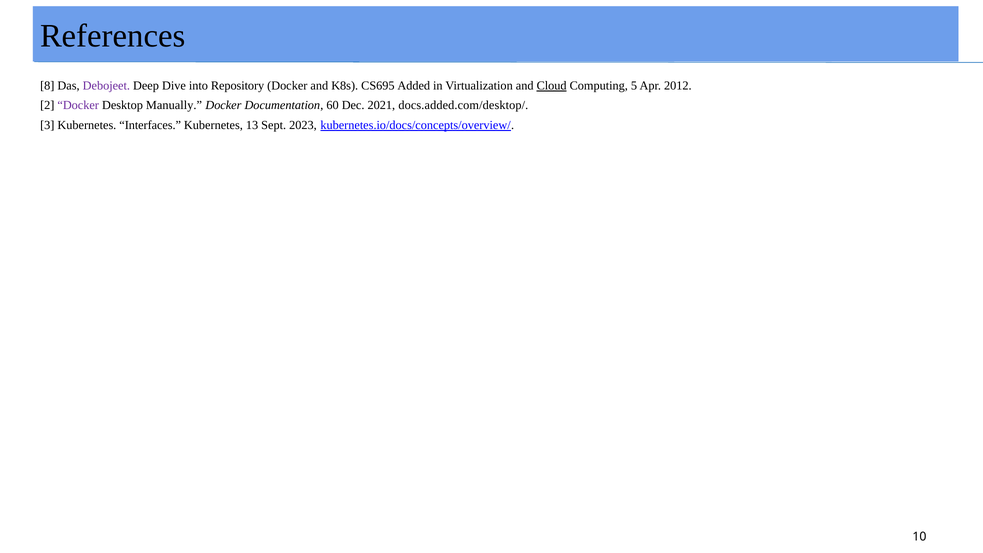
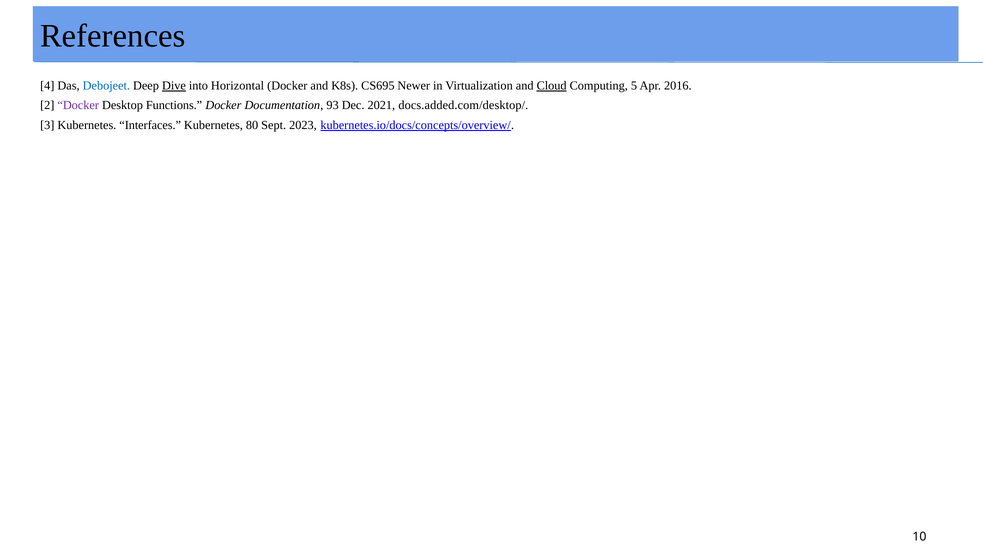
8: 8 -> 4 (47, 86)
Debojeet colour: purple -> blue (106, 86)
Dive underline: none -> present (174, 86)
Repository: Repository -> Horizontal (238, 86)
Added: Added -> Newer (414, 86)
2012: 2012 -> 2016 (678, 86)
Manually: Manually -> Functions (174, 105)
60: 60 -> 93 (333, 105)
13: 13 -> 80 (252, 125)
